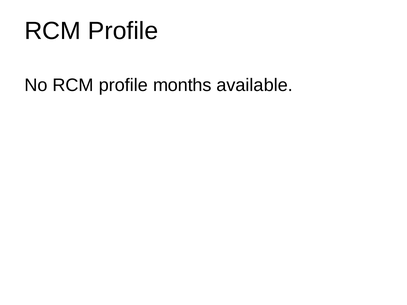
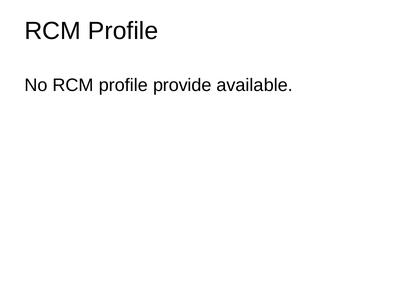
months: months -> provide (182, 85)
